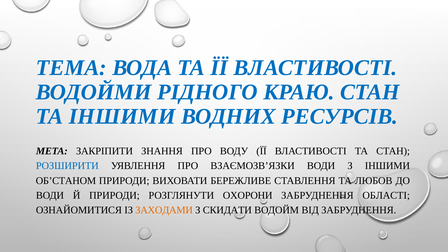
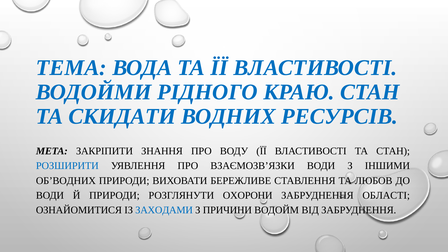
ТА ІНШИМИ: ІНШИМИ -> СКИДАТИ (122, 116)
ОБ’СТАНОМ: ОБ’СТАНОМ -> ОБ’ВОДНИХ (66, 181)
ЗАХОДАМИ colour: orange -> blue (164, 210)
СКИДАТИ: СКИДАТИ -> ПРИЧИНИ (227, 210)
